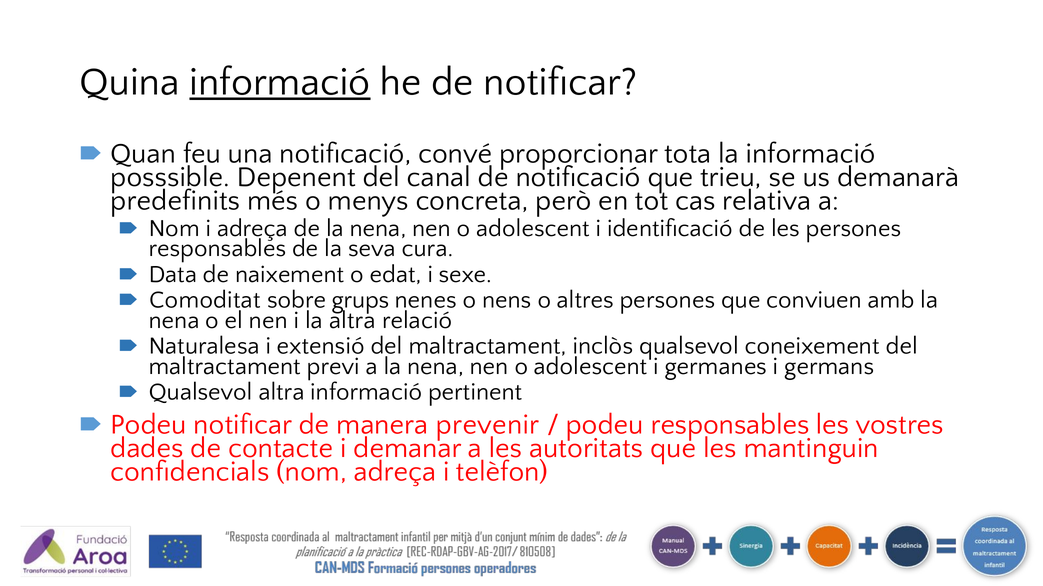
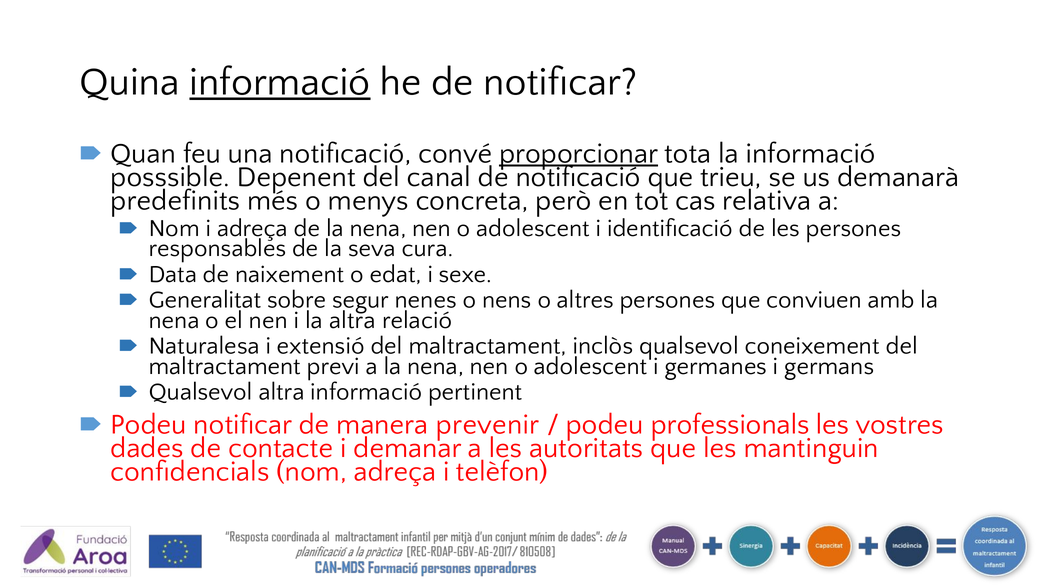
proporcionar underline: none -> present (579, 154)
Comoditat: Comoditat -> Generalitat (205, 300)
grups: grups -> segur (360, 300)
podeu responsables: responsables -> professionals (730, 425)
